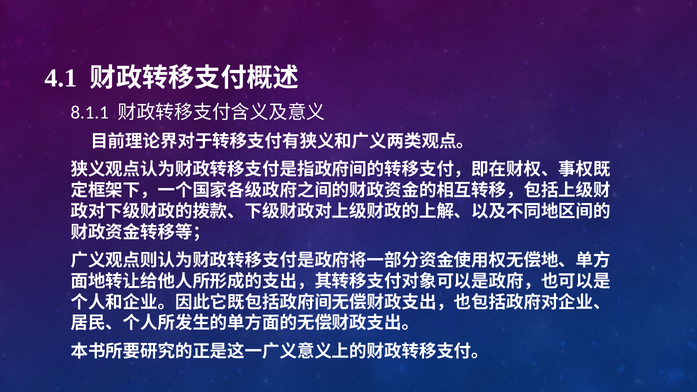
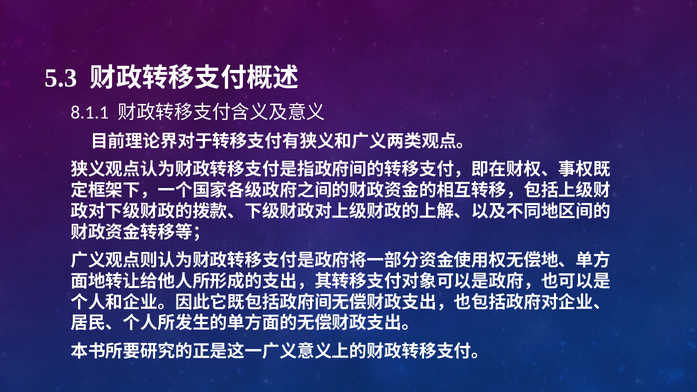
4.1: 4.1 -> 5.3 (61, 78)
